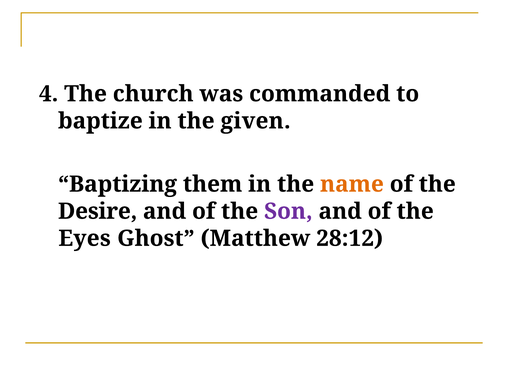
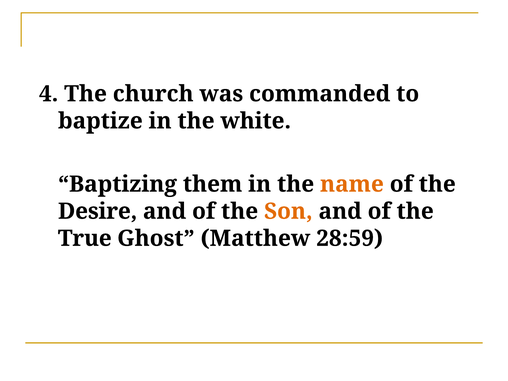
given: given -> white (256, 121)
Son colour: purple -> orange (288, 211)
Eyes: Eyes -> True (85, 238)
28:12: 28:12 -> 28:59 (350, 238)
